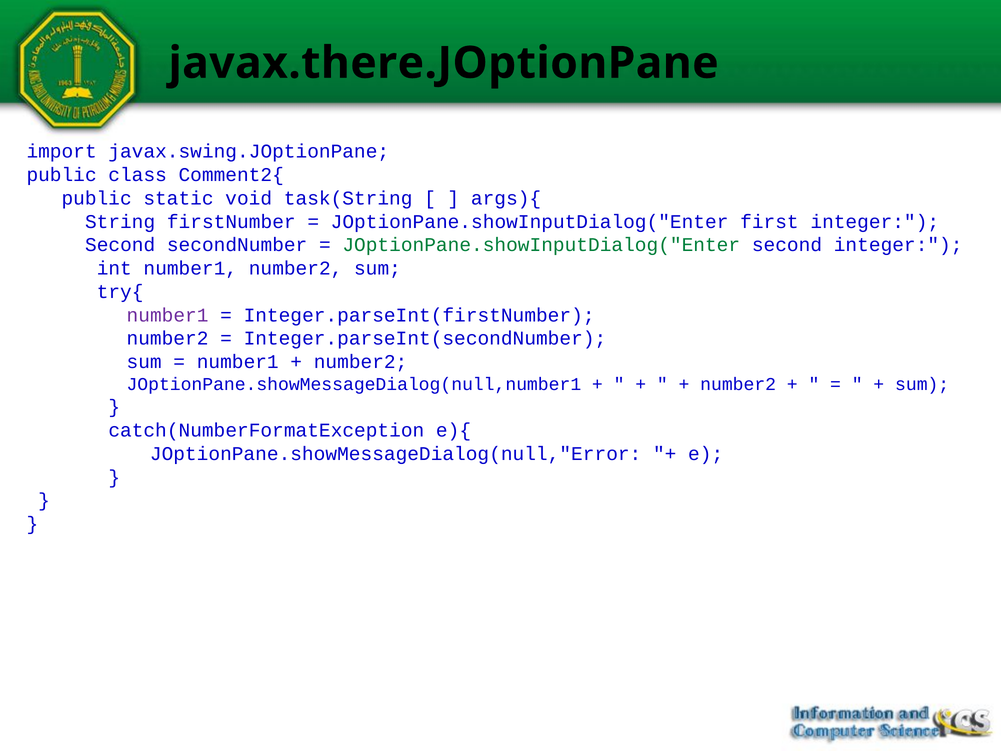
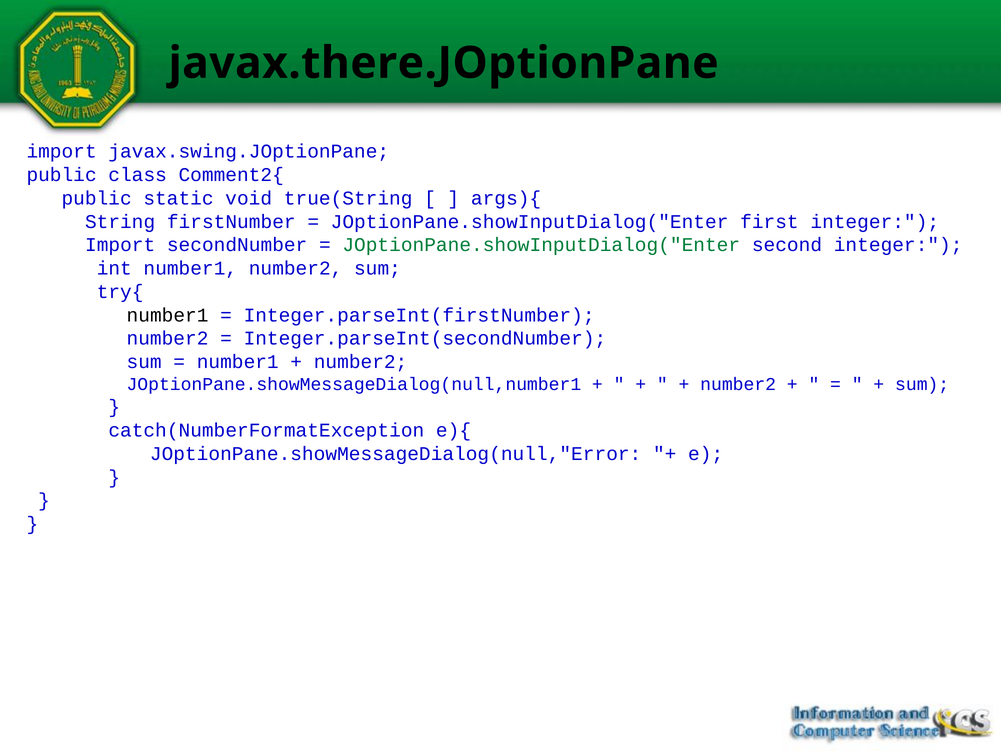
task(String: task(String -> true(String (348, 198)
Second: Second -> Import (120, 245)
number1 colour: purple -> black (168, 315)
